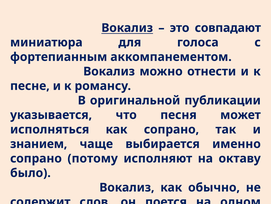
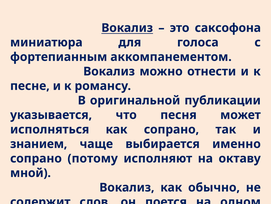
совпадают: совпадают -> саксофона (228, 28)
было: было -> мной (31, 172)
